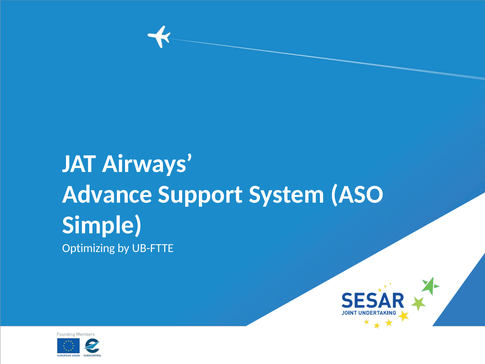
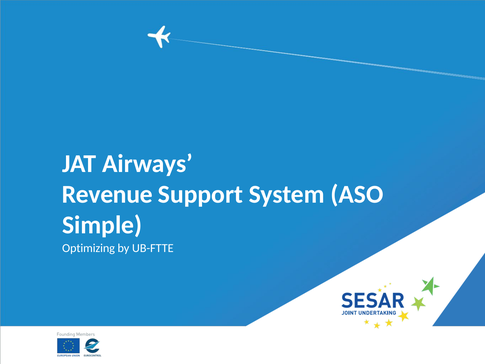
Advance: Advance -> Revenue (107, 194)
